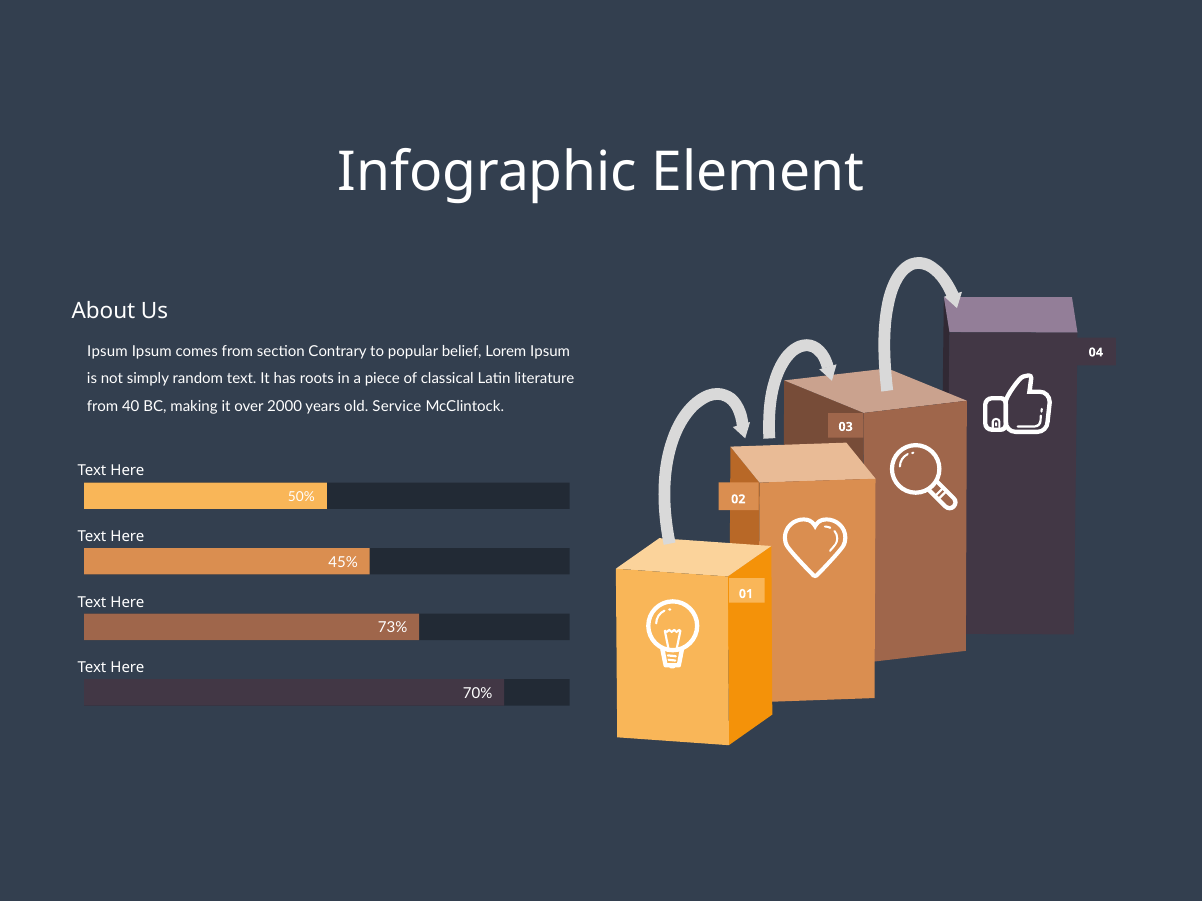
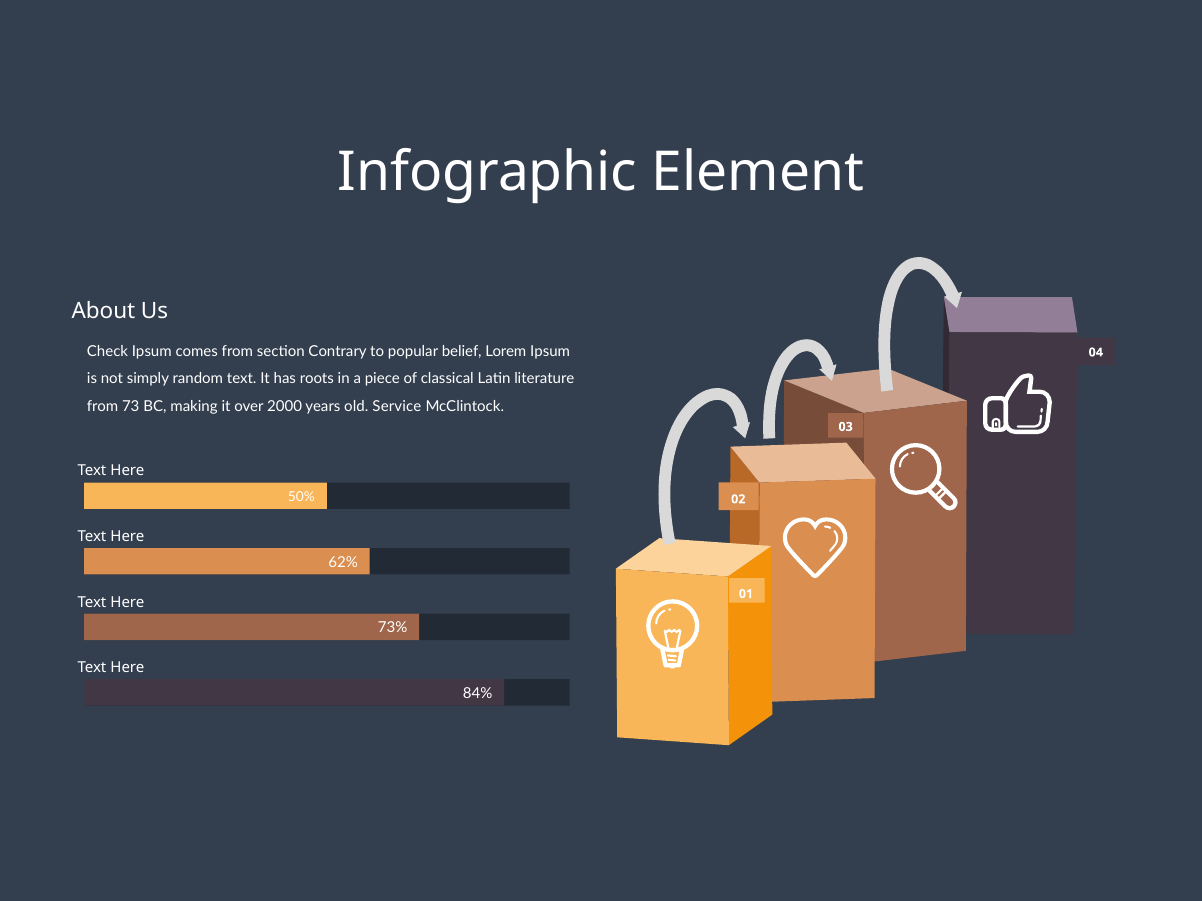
Ipsum: Ipsum -> Check (108, 352)
40: 40 -> 73 (131, 406)
45%: 45% -> 62% (343, 563)
70%: 70% -> 84% (478, 694)
